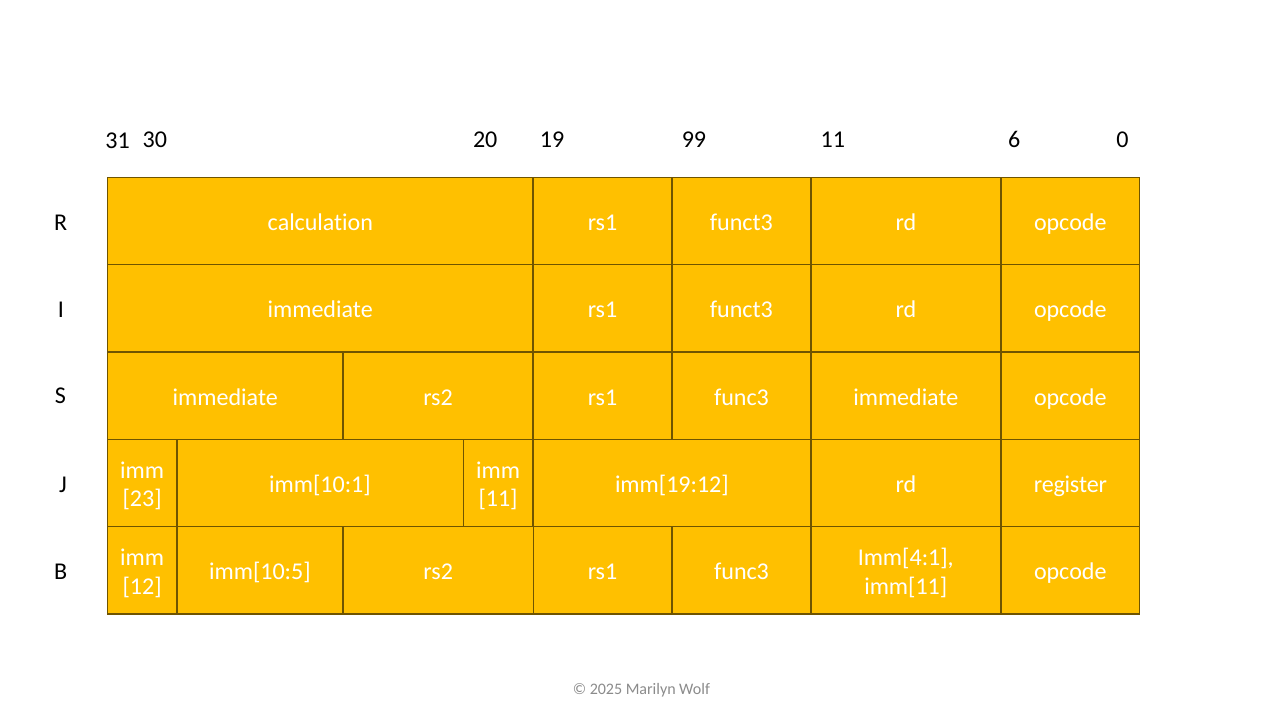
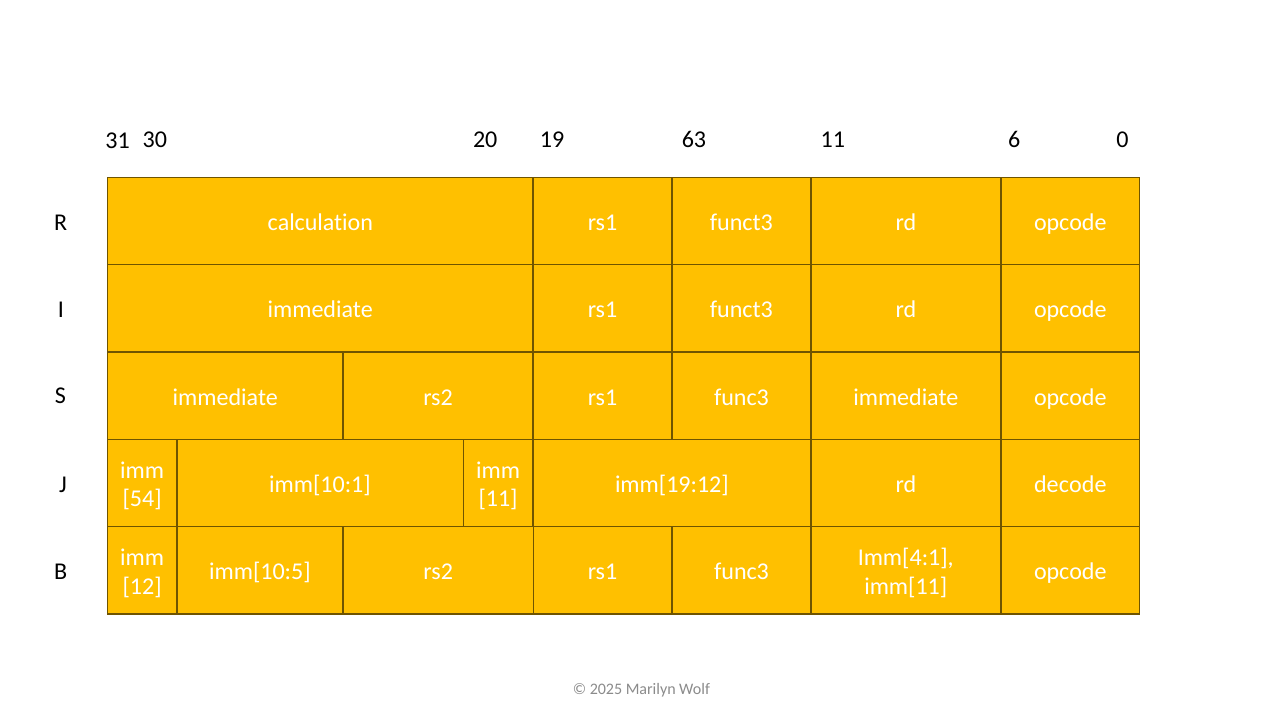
99: 99 -> 63 (694, 140)
register: register -> decode (1070, 484)
23: 23 -> 54 (142, 499)
